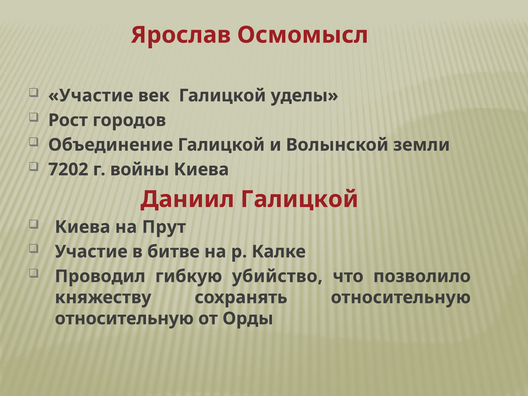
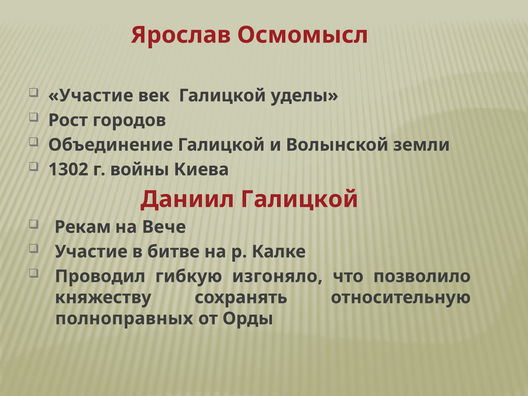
7202: 7202 -> 1302 (68, 169)
Киева: Киева -> Рекам (83, 227)
Прут: Прут -> Вече (164, 227)
убийство: убийство -> изгоняло (277, 276)
относительную: относительную -> полноправных (124, 319)
